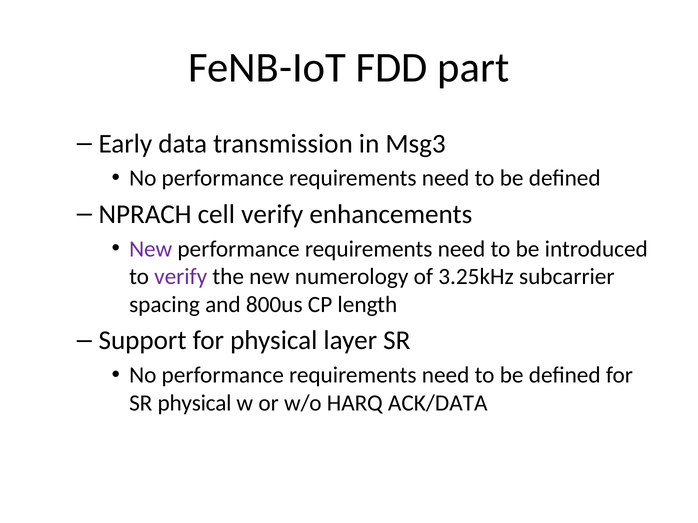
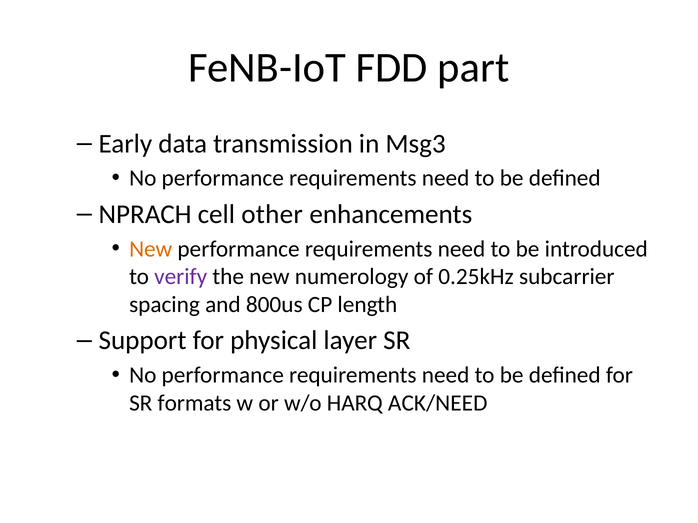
cell verify: verify -> other (272, 214)
New colour: purple -> orange (151, 249)
3.25kHz: 3.25kHz -> 0.25kHz (476, 277)
SR physical: physical -> formats (194, 403)
ACK/DATA: ACK/DATA -> ACK/NEED (438, 403)
